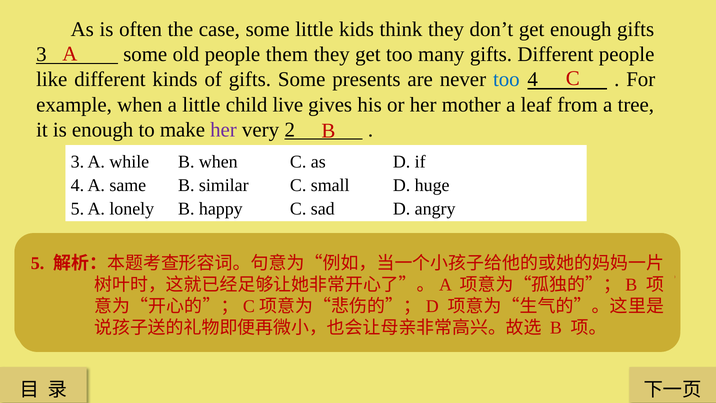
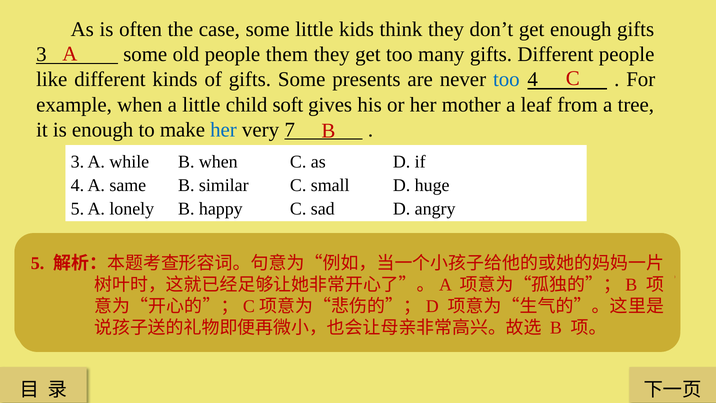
live: live -> soft (288, 105)
her colour: purple -> blue (224, 130)
2: 2 -> 7 (290, 130)
